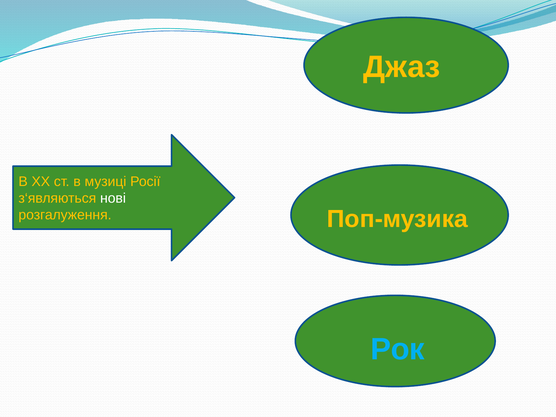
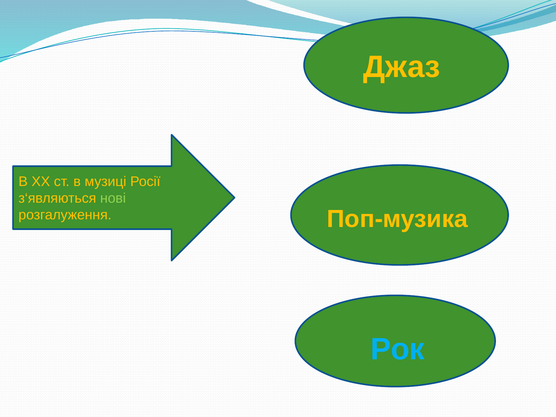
нові colour: white -> light green (113, 198)
